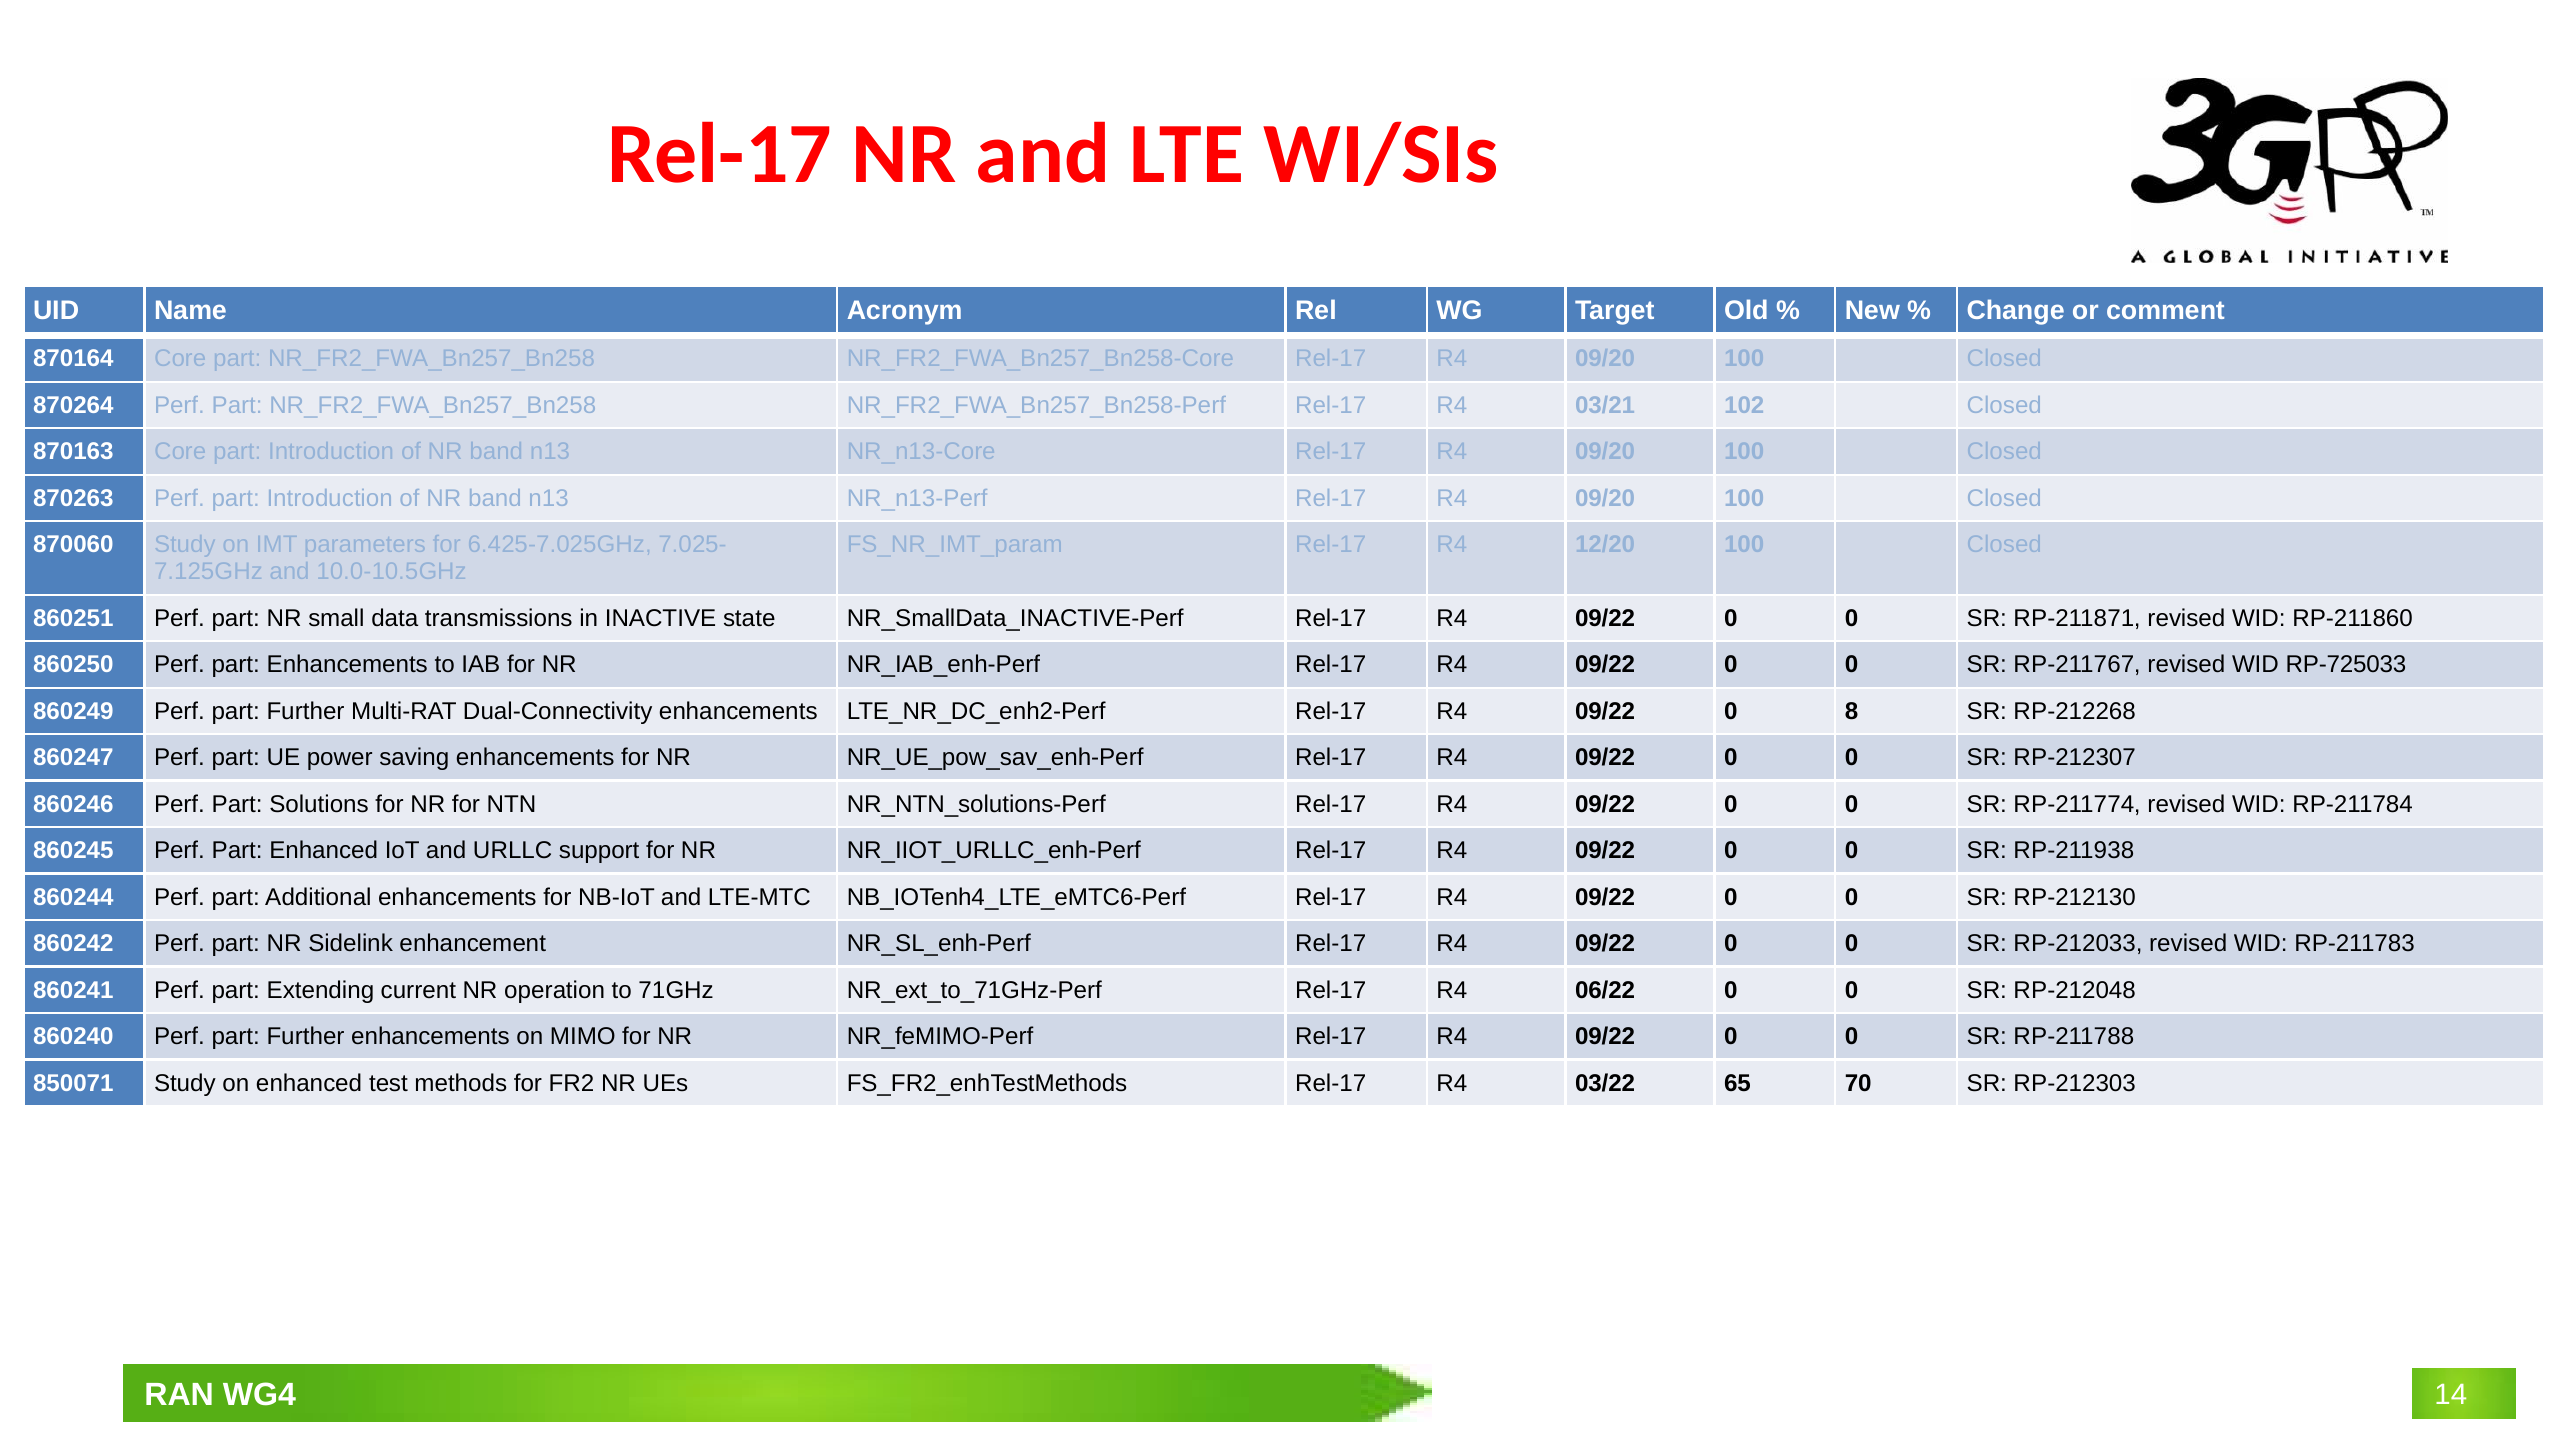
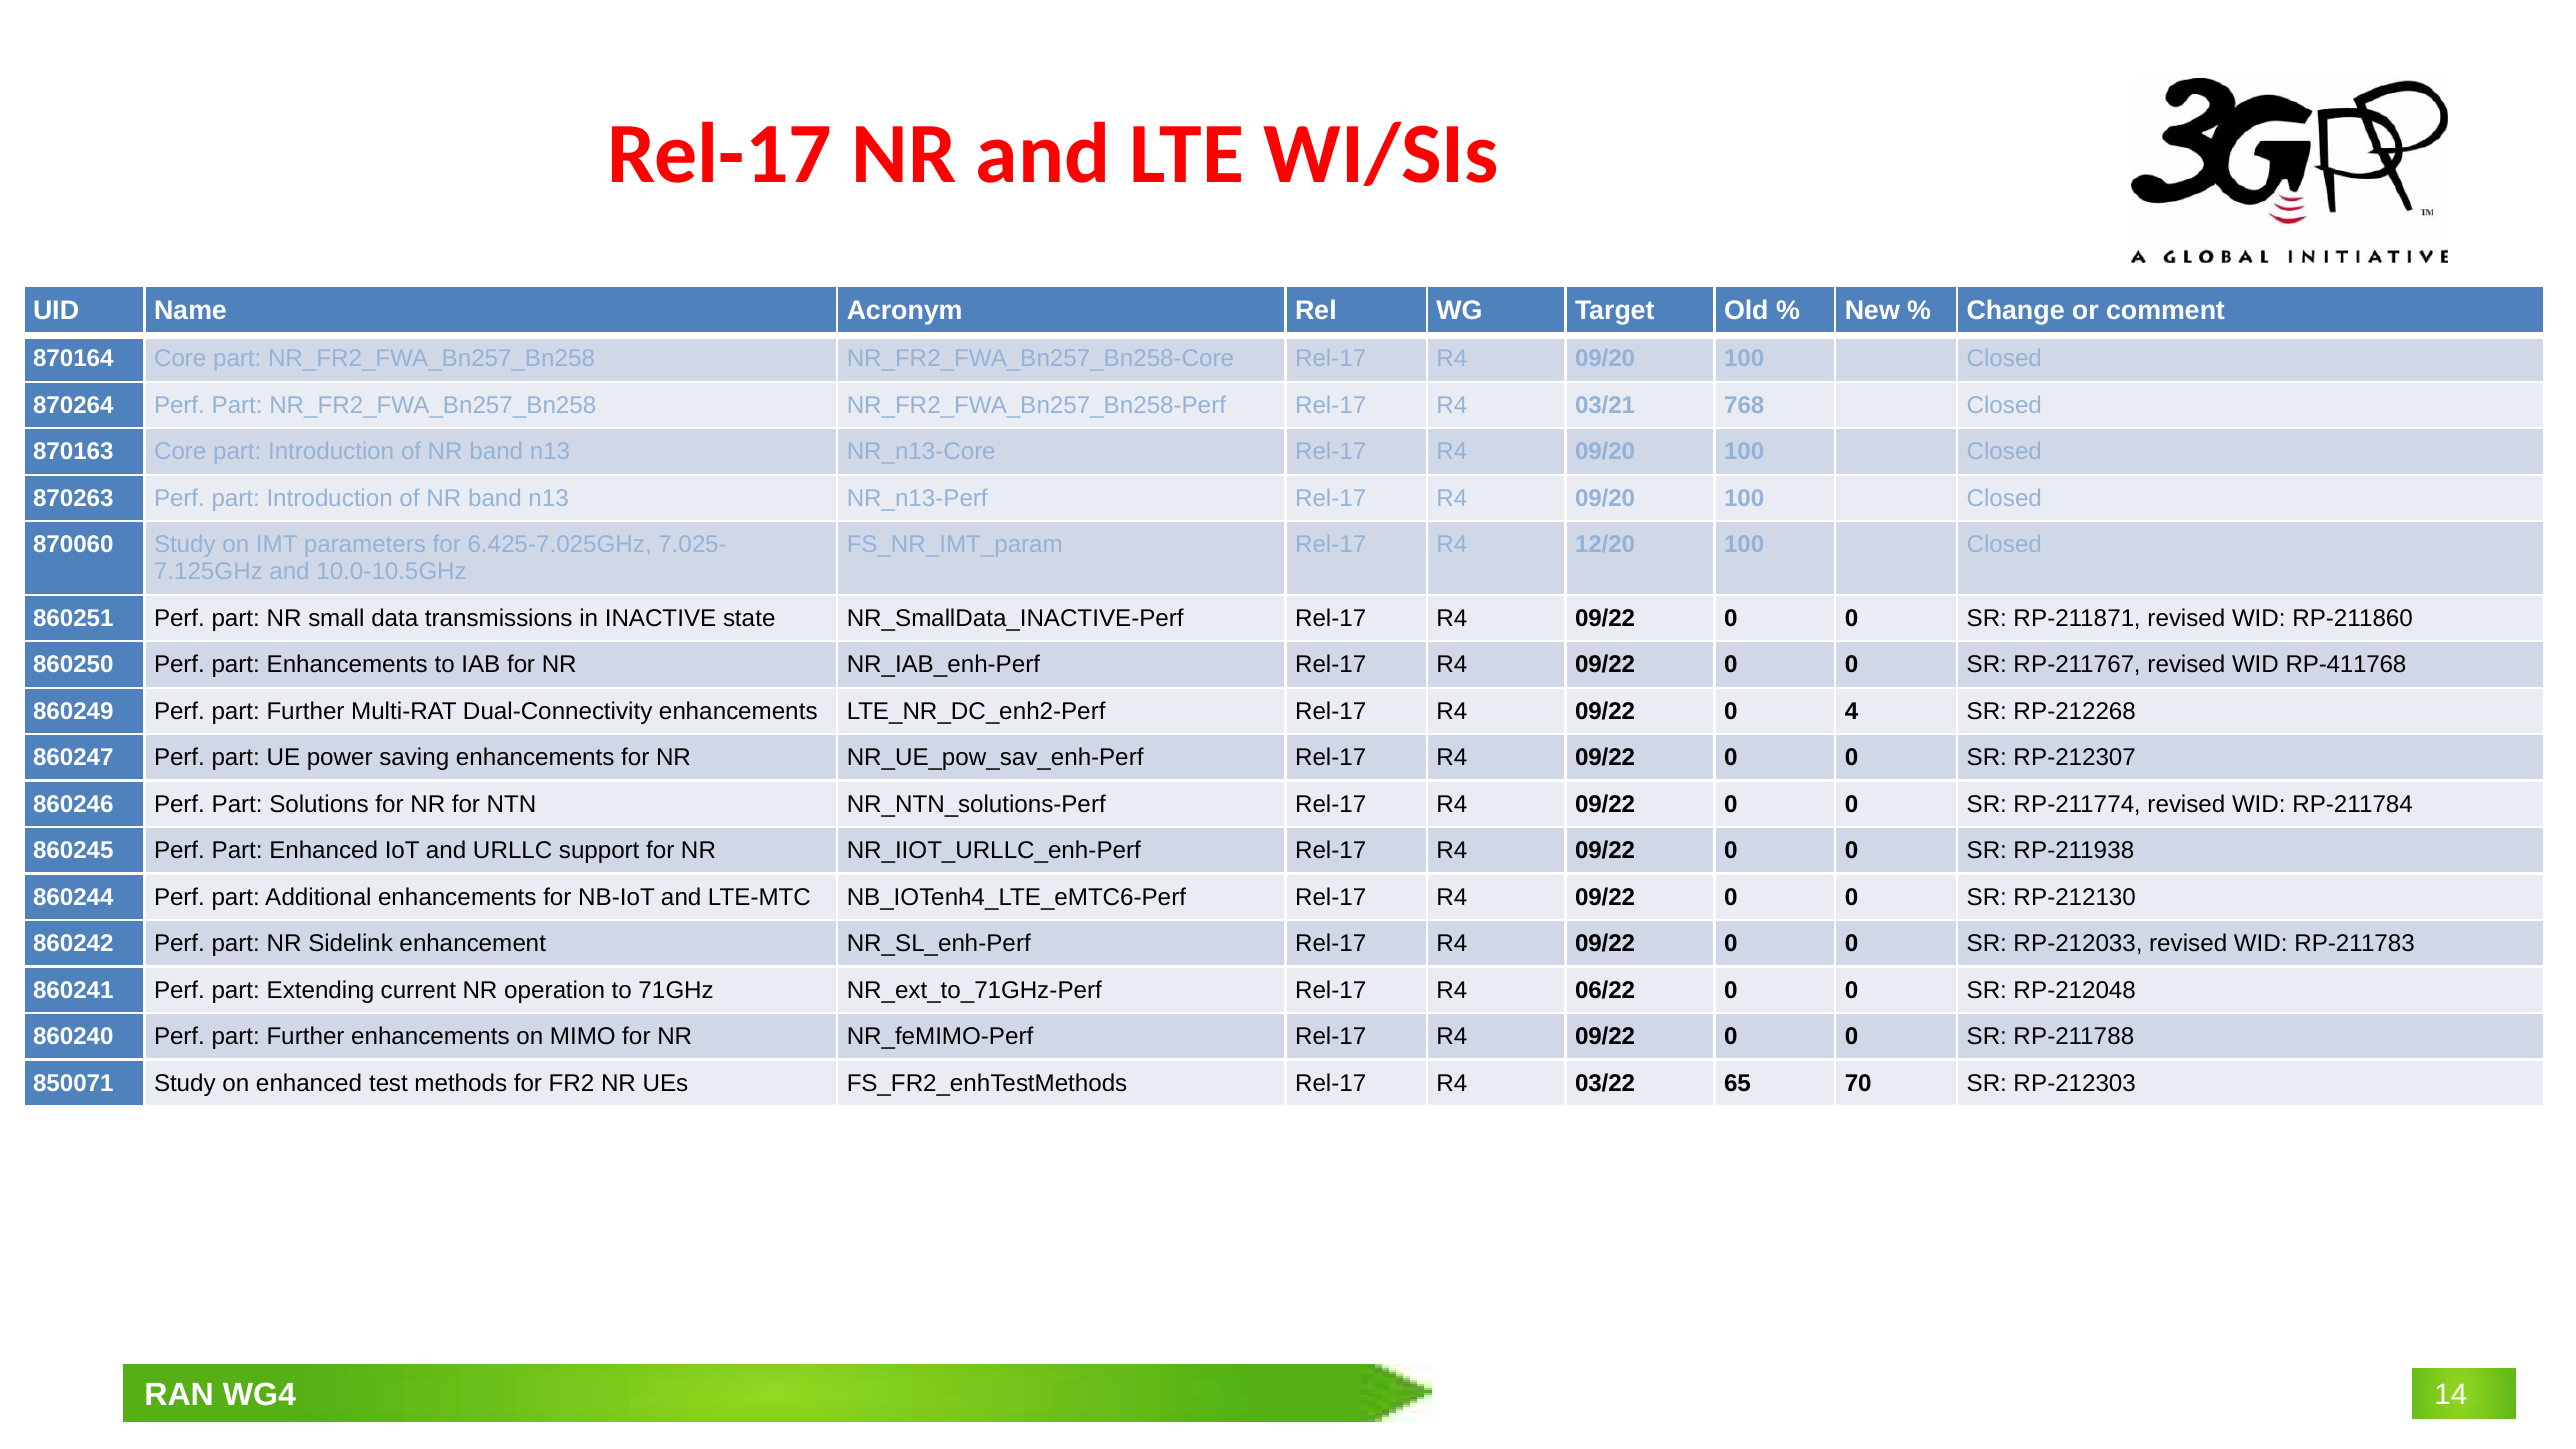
102: 102 -> 768 (1744, 405)
RP-725033: RP-725033 -> RP-411768 (2346, 665)
8: 8 -> 4 (1852, 711)
